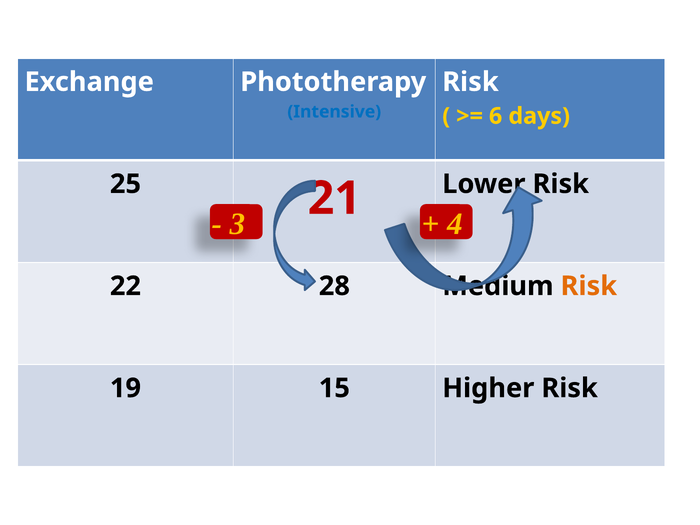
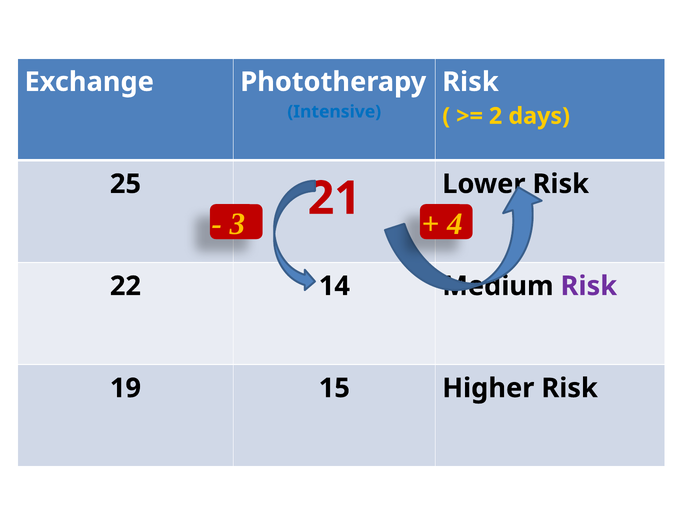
6: 6 -> 2 (496, 116)
28: 28 -> 14 (334, 286)
Risk colour: orange -> purple (589, 286)
